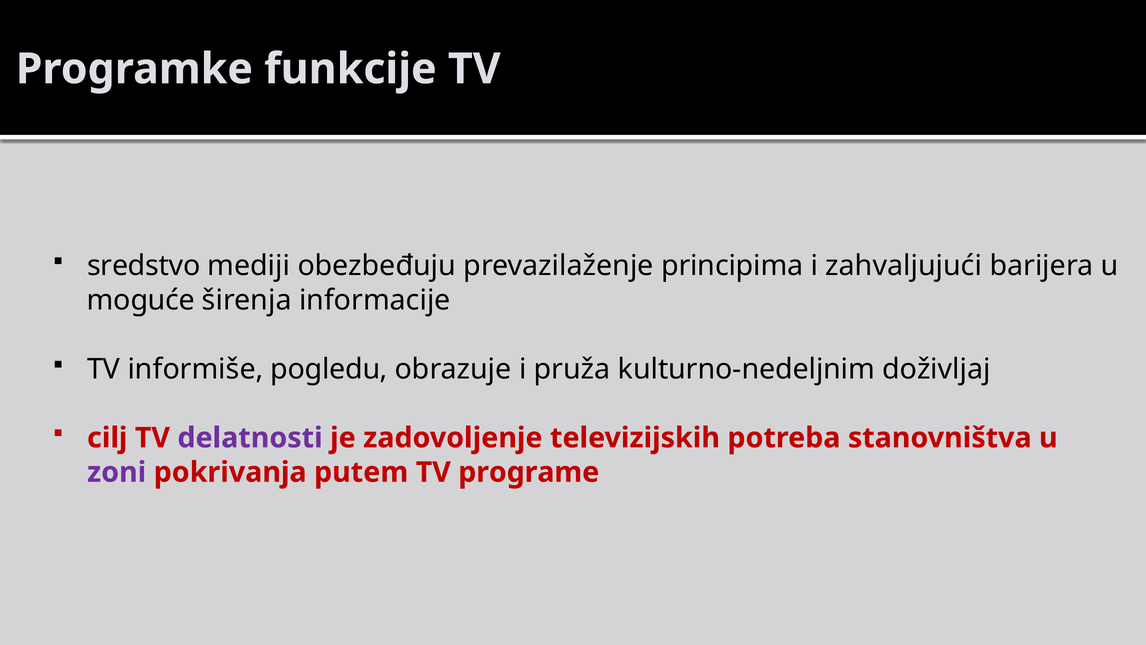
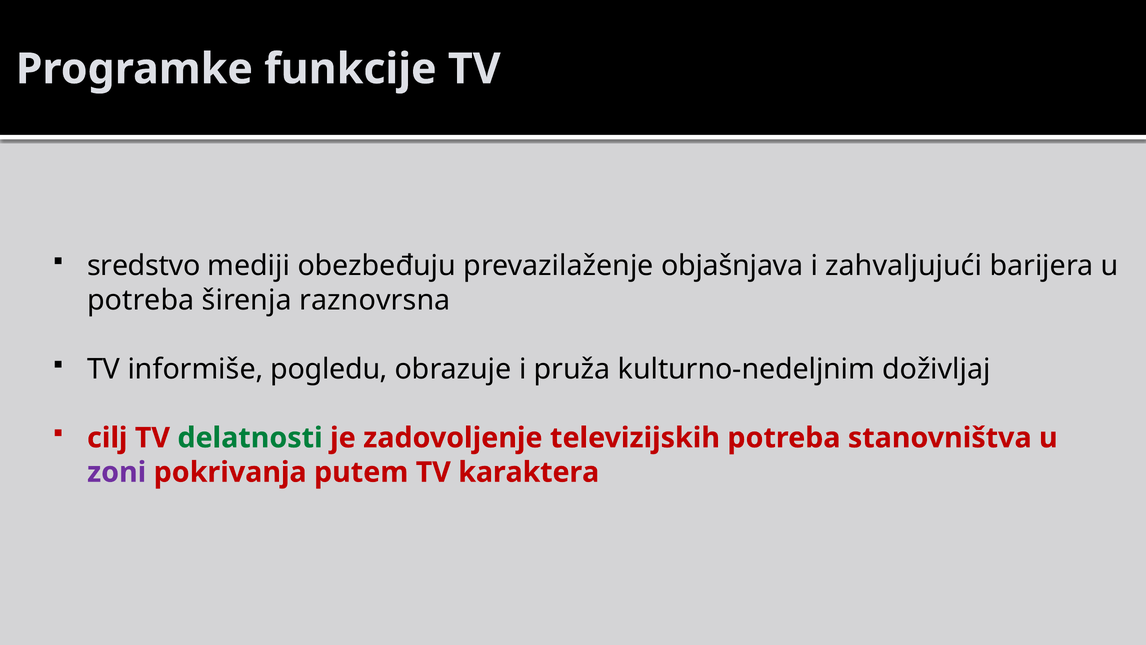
principima: principima -> objašnjava (732, 266)
moguće: moguće -> potreba (141, 300)
informacije: informacije -> raznovrsna (375, 300)
delatnosti colour: purple -> green (250, 438)
programe: programe -> karaktera (529, 472)
